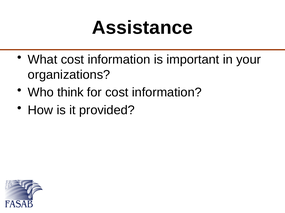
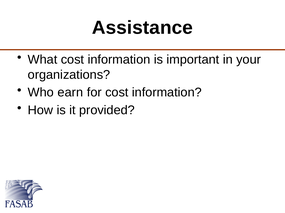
think: think -> earn (70, 93)
